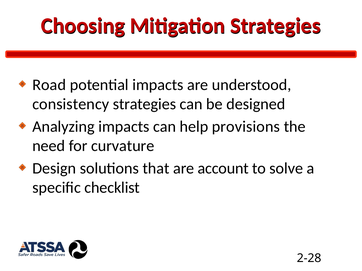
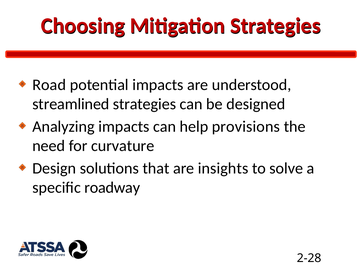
consistency: consistency -> streamlined (71, 104)
account: account -> insights (223, 169)
checklist: checklist -> roadway (112, 188)
